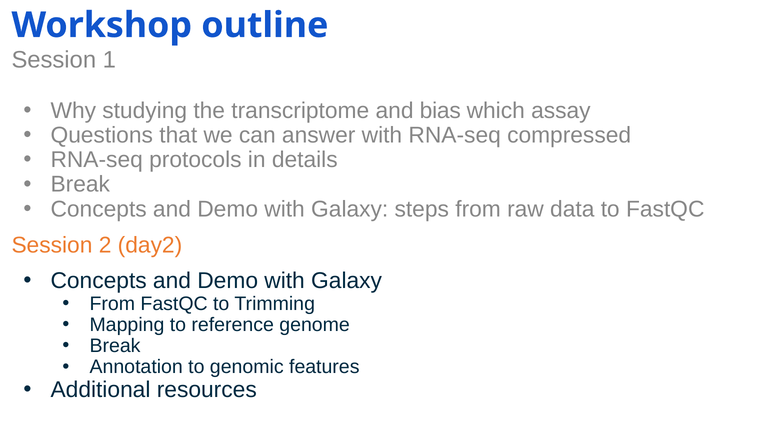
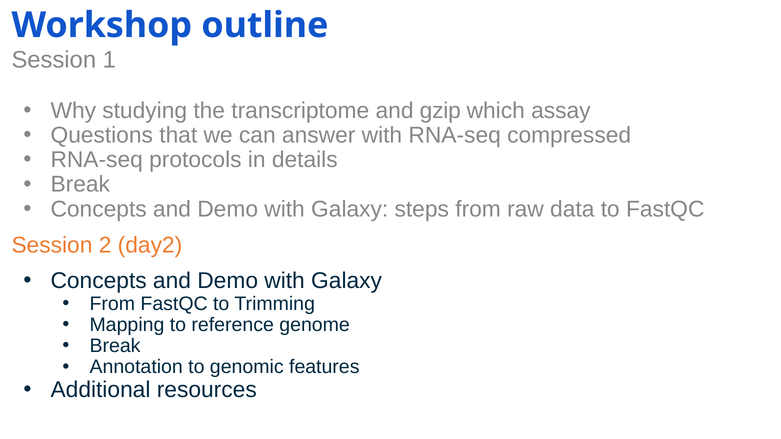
bias: bias -> gzip (440, 111)
